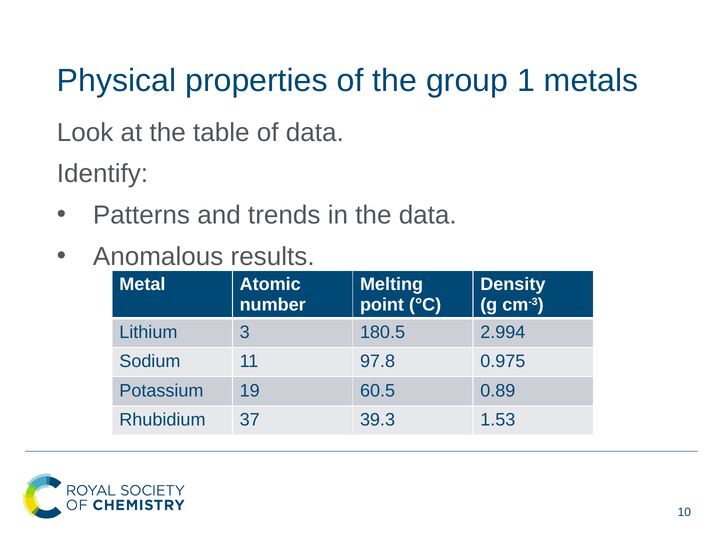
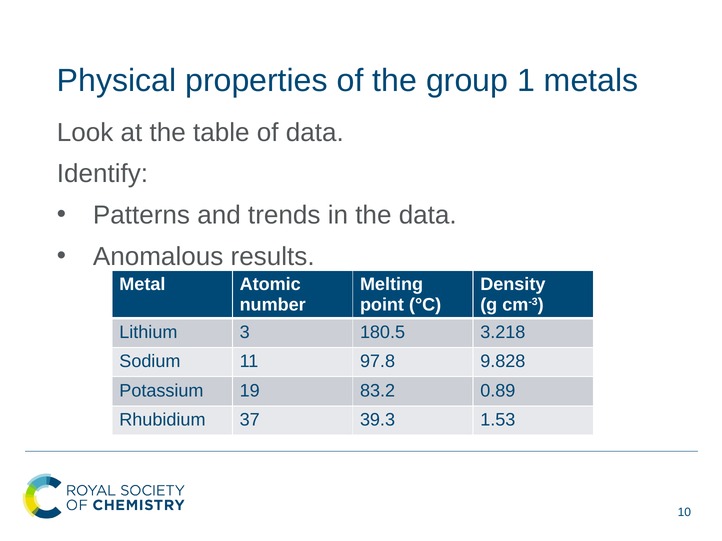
2.994: 2.994 -> 3.218 (503, 332)
0.975: 0.975 -> 9.828 (503, 362)
60.5: 60.5 -> 83.2 (378, 391)
